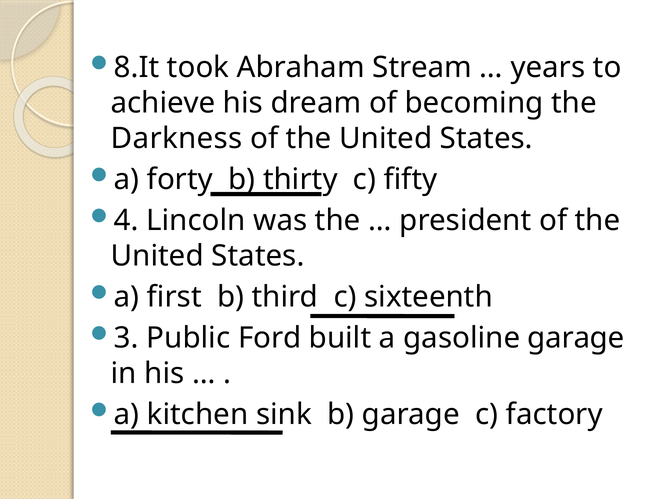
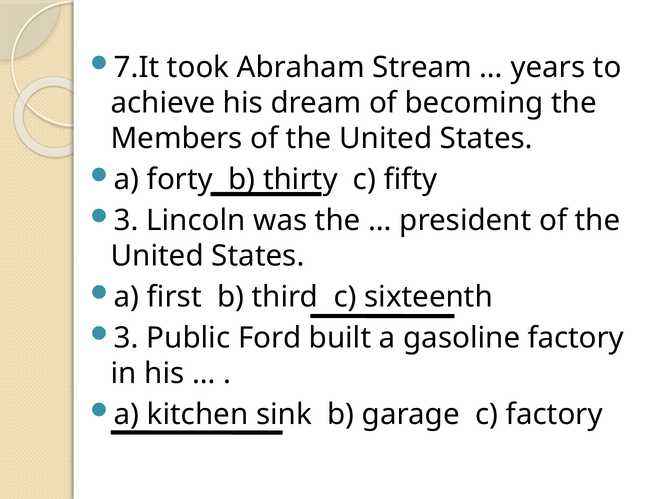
8.It: 8.It -> 7.It (137, 67)
Darkness: Darkness -> Members (177, 138)
4: 4 -> 3 (126, 220)
gasoline garage: garage -> factory (576, 338)
